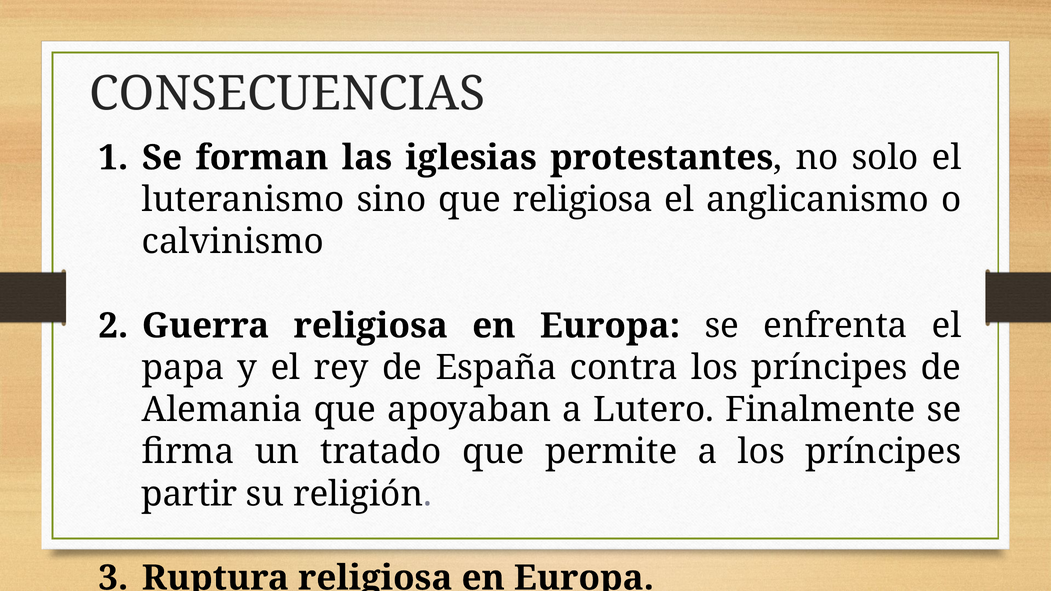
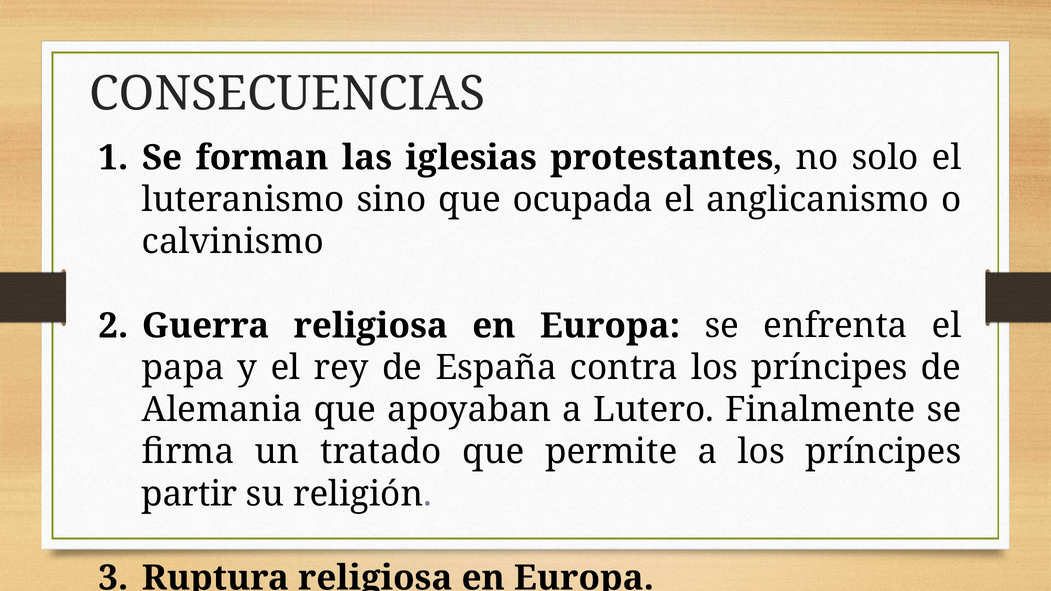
que religiosa: religiosa -> ocupada (583, 200)
